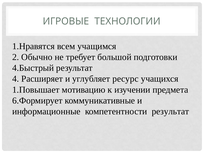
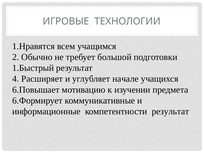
4.Быстрый: 4.Быстрый -> 1.Быстрый (33, 68)
ресурс: ресурс -> начале (126, 79)
1.Повышает: 1.Повышает -> 6.Повышает (36, 90)
